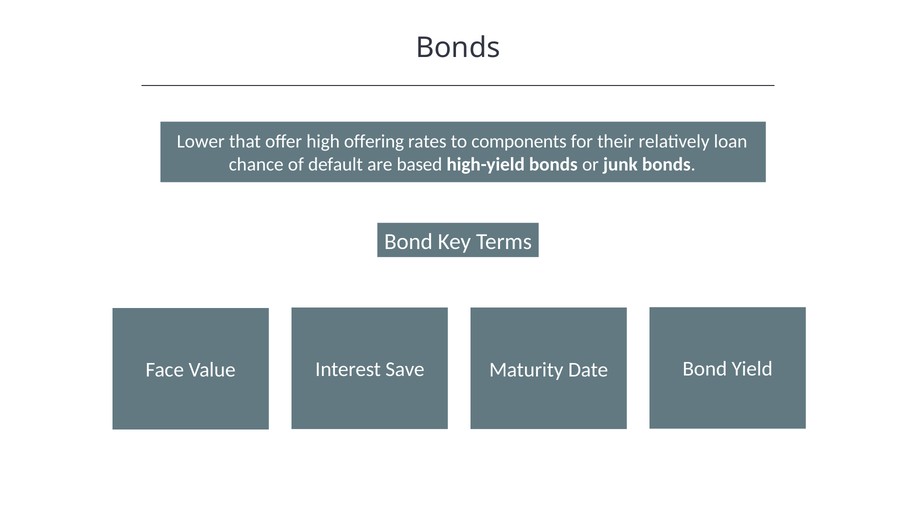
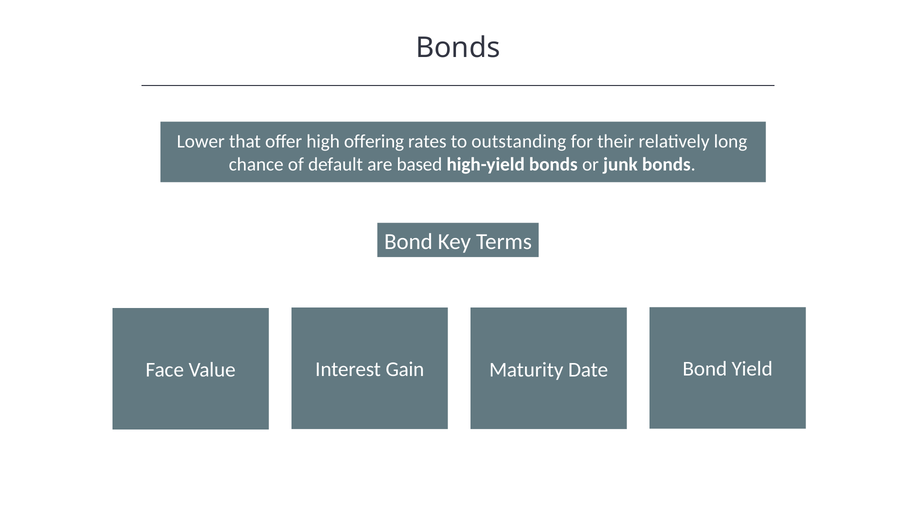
components: components -> outstanding (519, 142)
loan: loan -> long (731, 142)
Save: Save -> Gain (405, 370)
